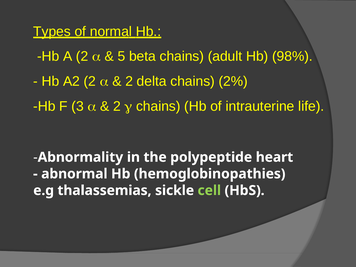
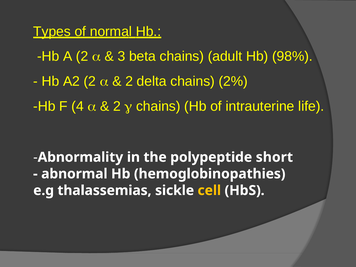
5: 5 -> 3 (121, 56)
3: 3 -> 4 (78, 106)
heart: heart -> short (274, 157)
cell colour: light green -> yellow (209, 190)
